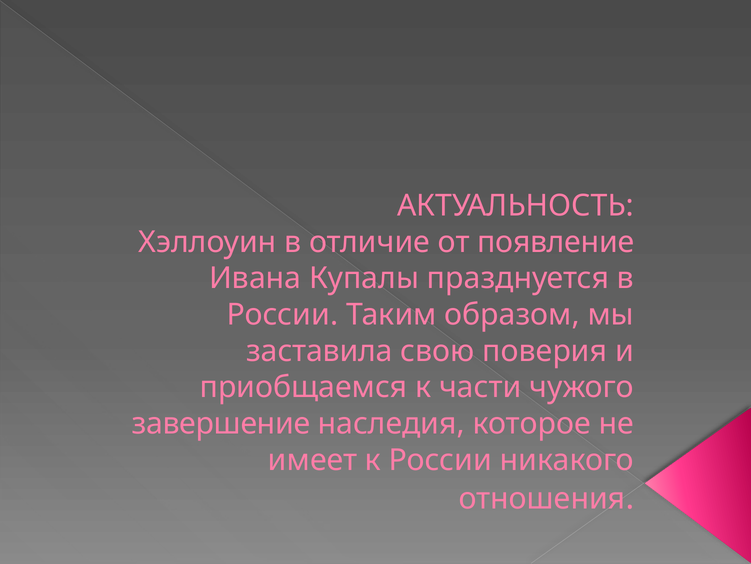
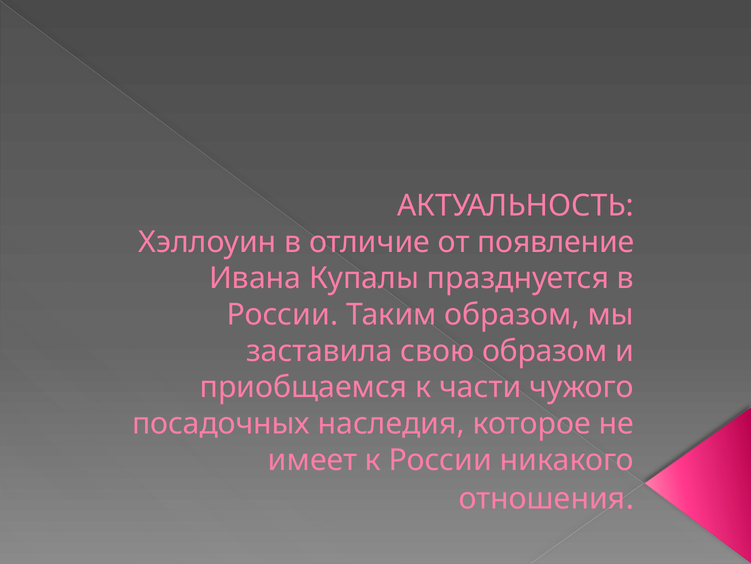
свою поверия: поверия -> образом (545, 351)
завершение: завершение -> посадочных (221, 423)
